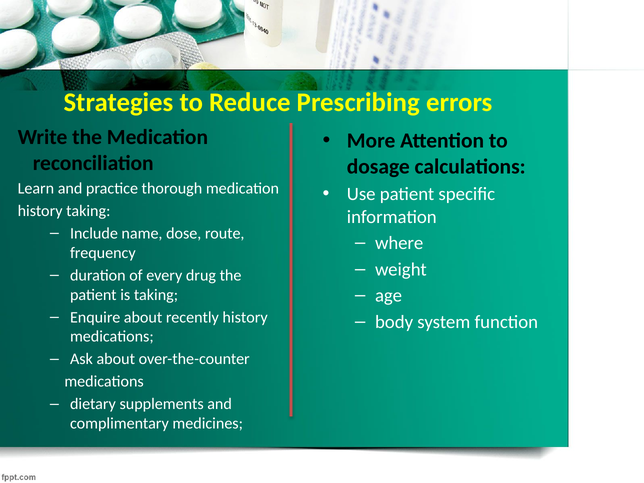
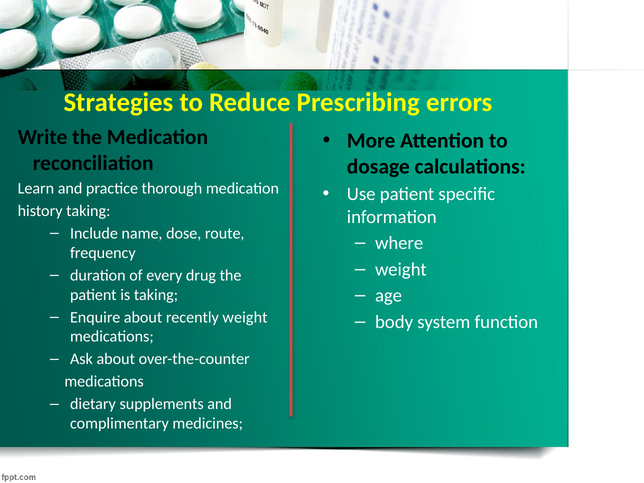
recently history: history -> weight (245, 317)
